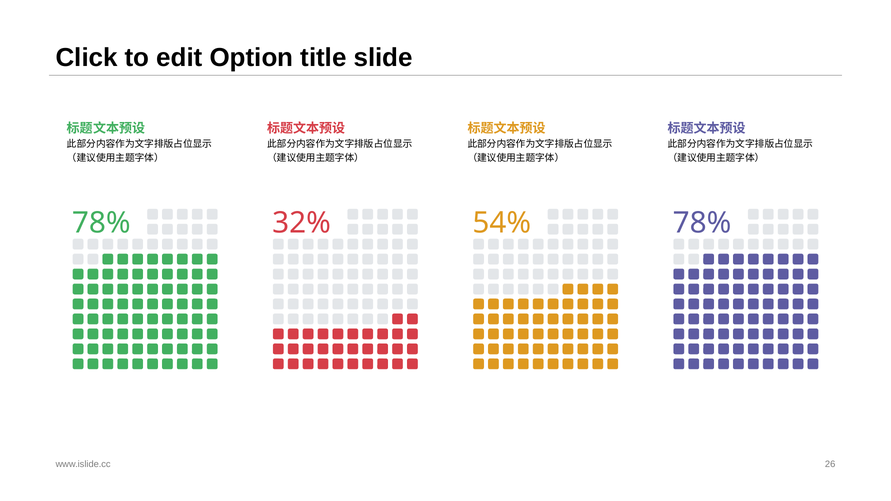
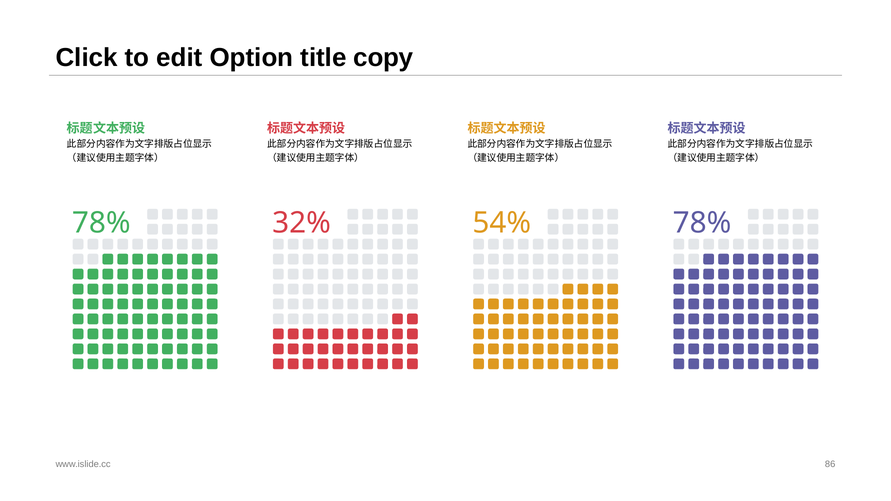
slide: slide -> copy (383, 58)
26: 26 -> 86 (830, 464)
